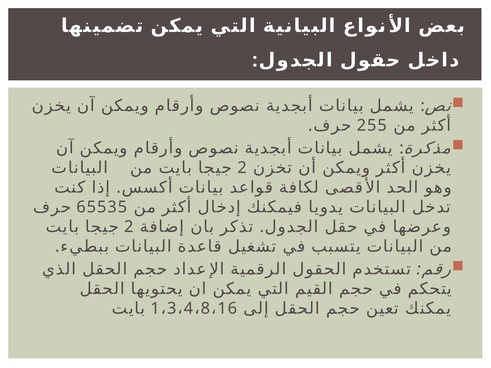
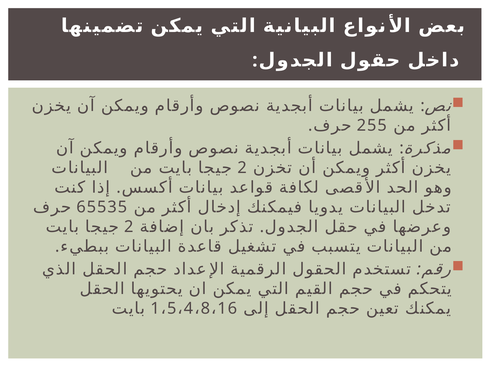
3: 3 -> 5 (172, 309)
